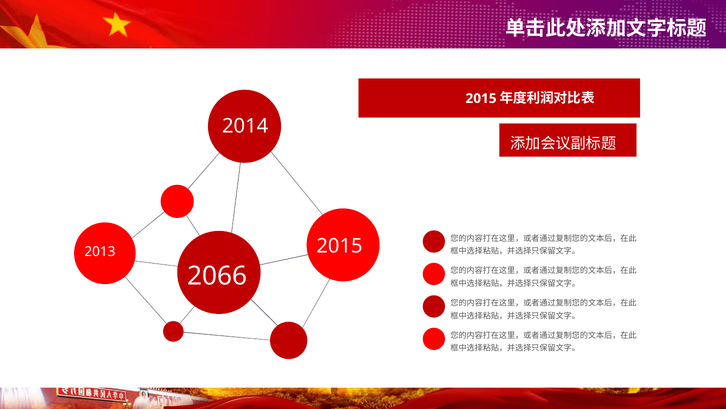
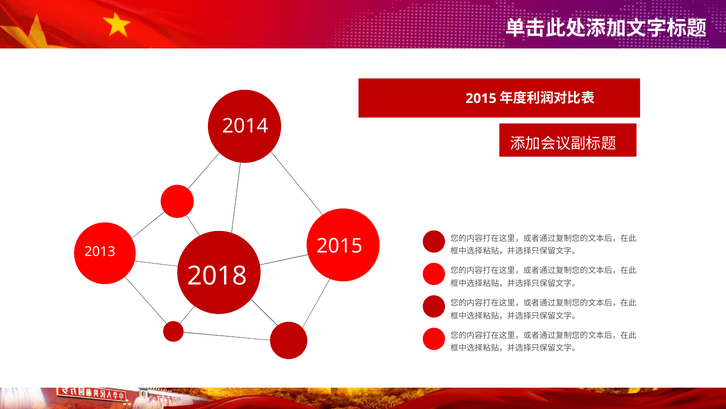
2066: 2066 -> 2018 (217, 275)
